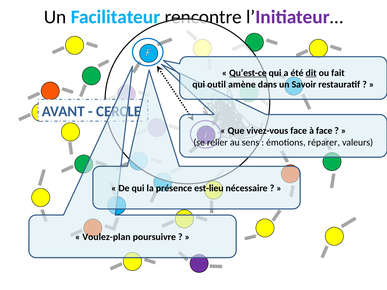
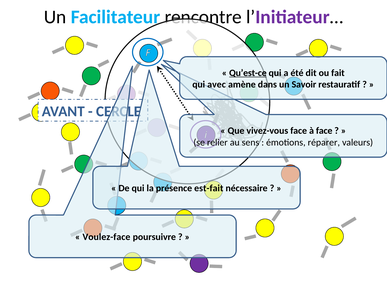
dit underline: present -> none (311, 73)
outil: outil -> avec (217, 85)
est-lieu: est-lieu -> est-fait (209, 188)
Voulez-plan: Voulez-plan -> Voulez-face (106, 237)
